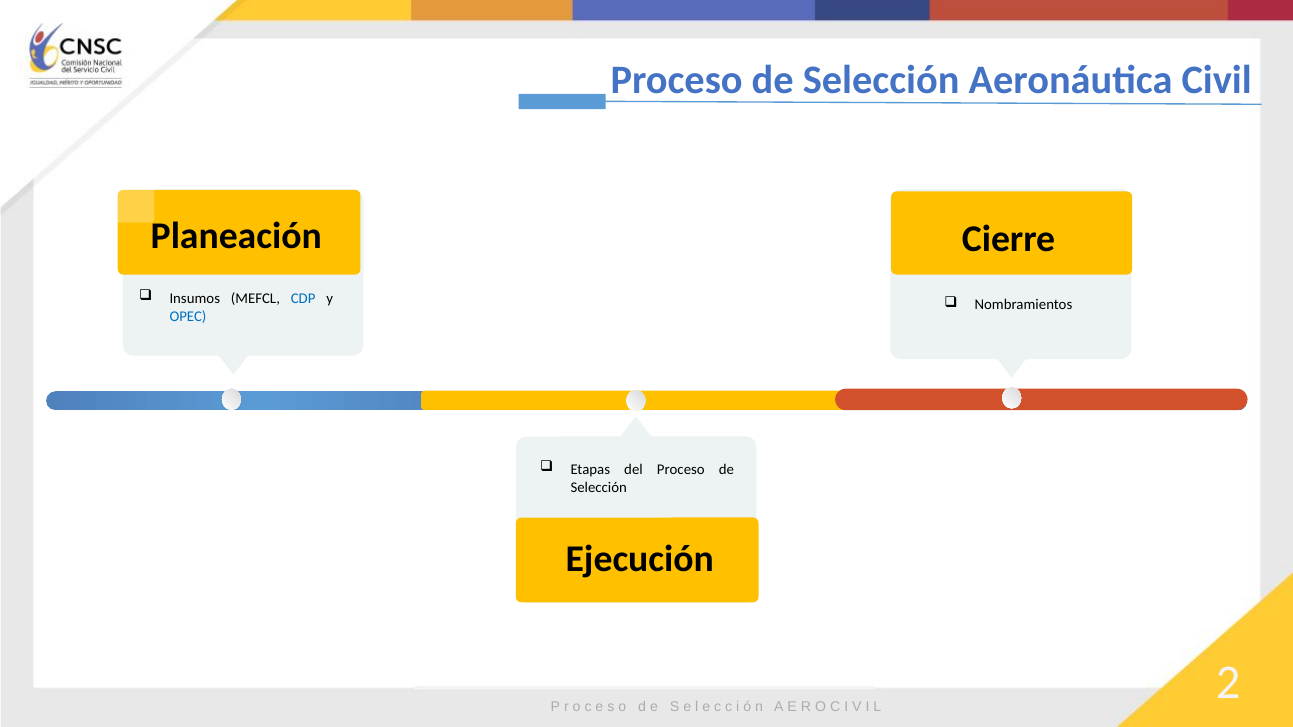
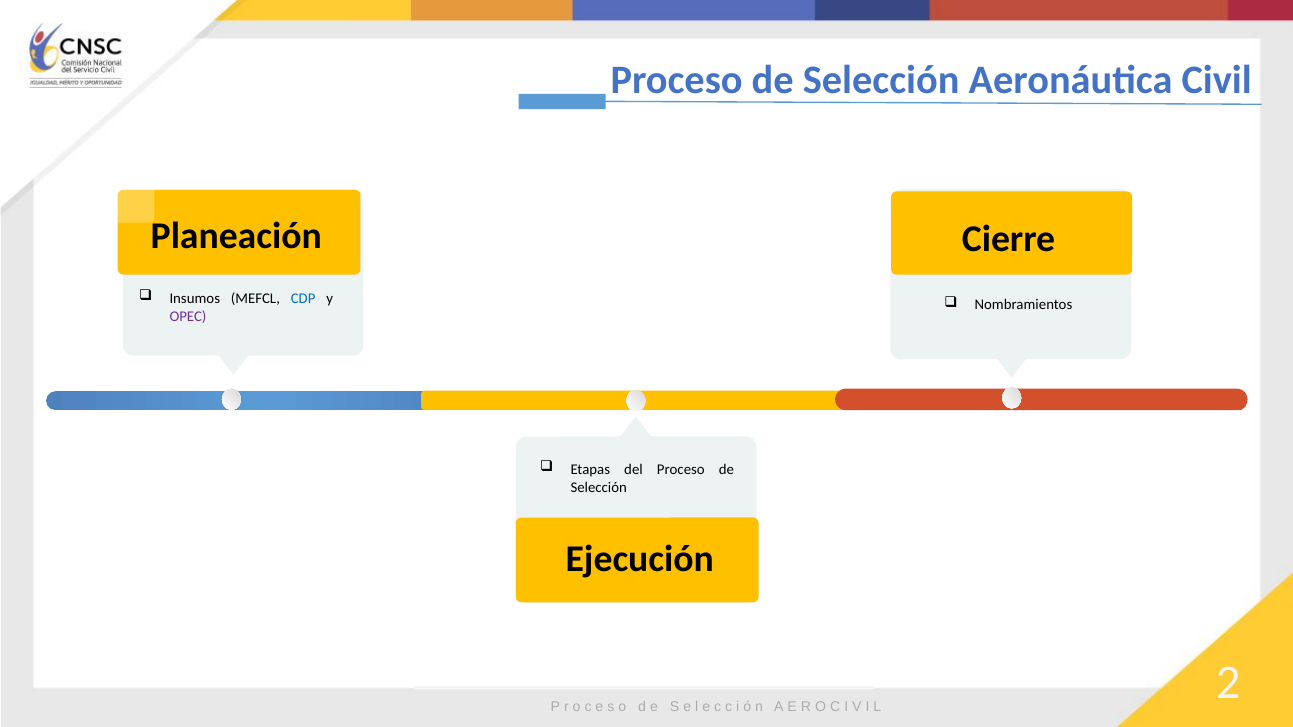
OPEC colour: blue -> purple (188, 316)
